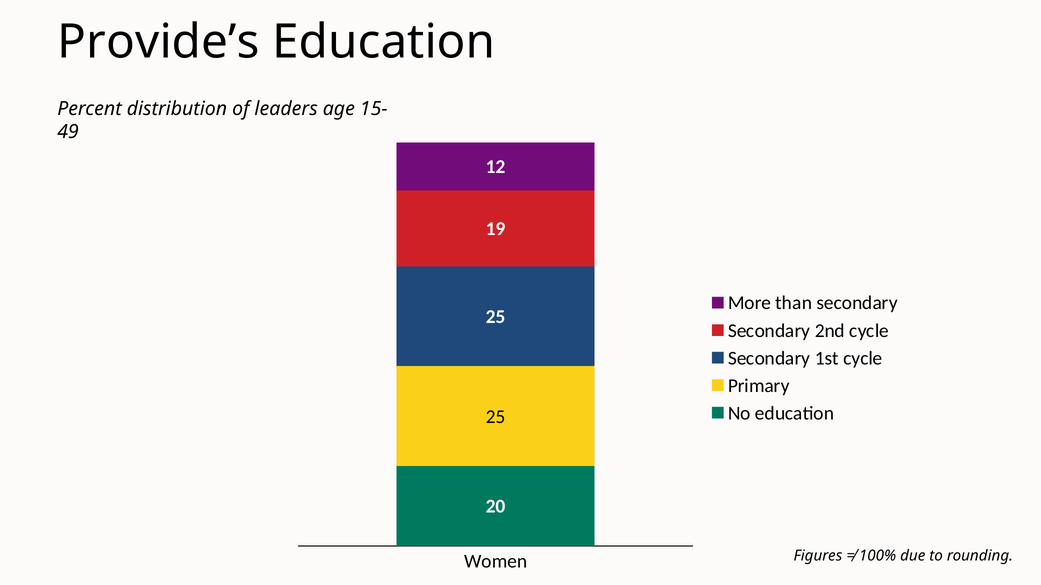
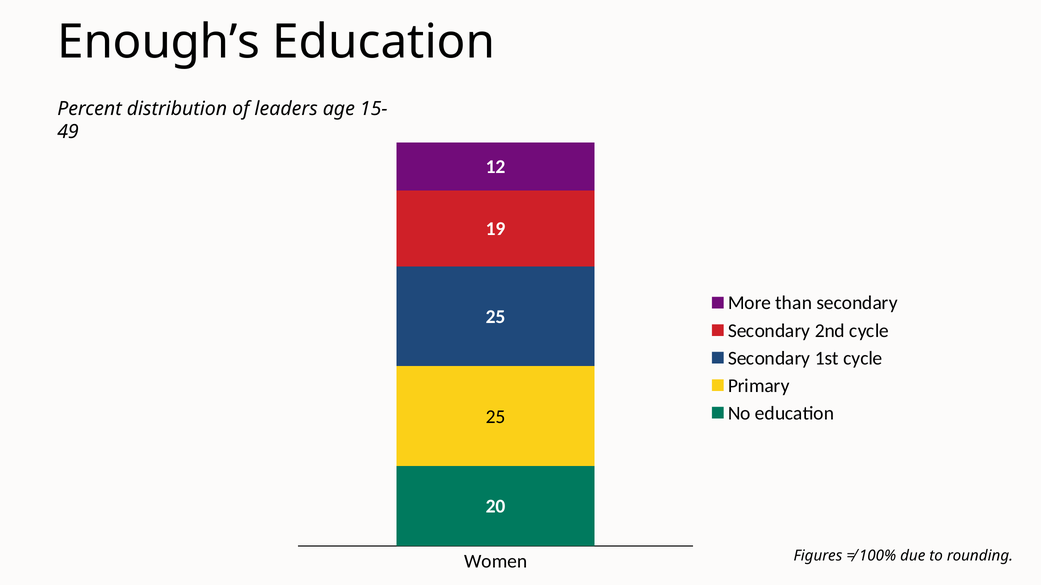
Provide’s: Provide’s -> Enough’s (159, 42)
